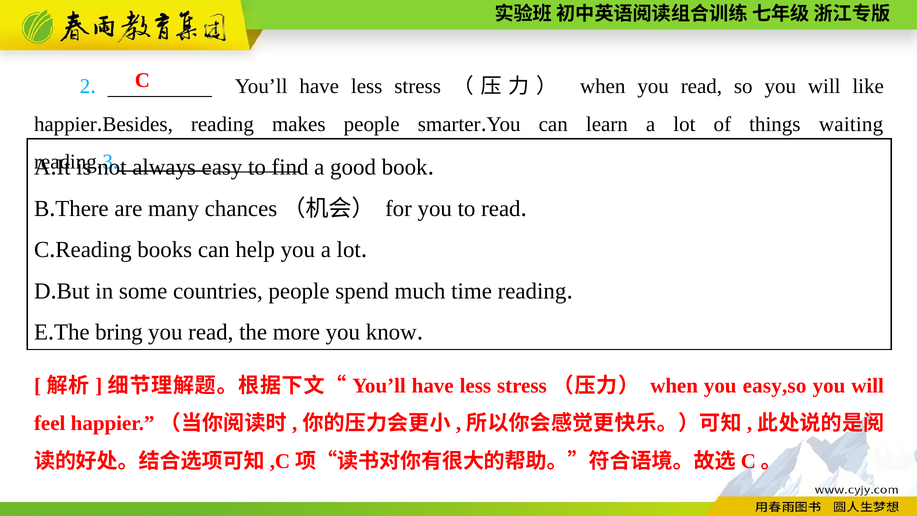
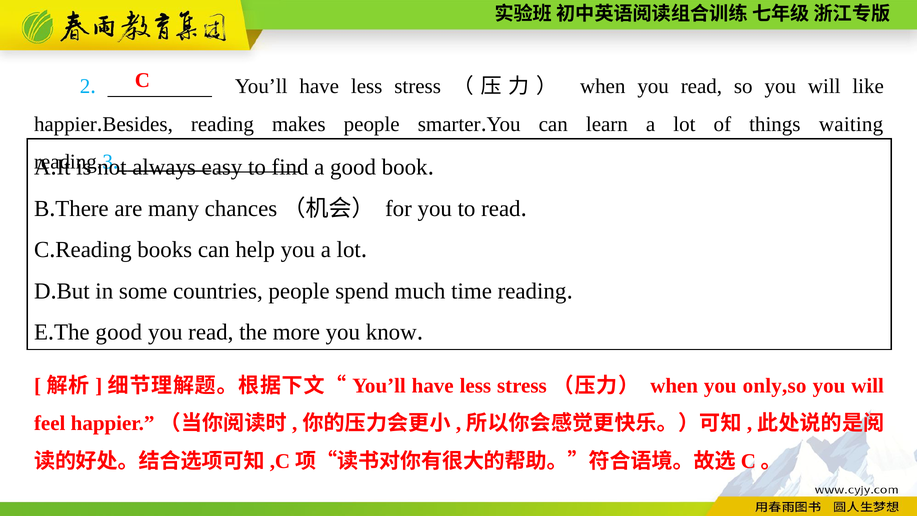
The bring: bring -> good (119, 332)
easy,so: easy,so -> only,so (775, 386)
